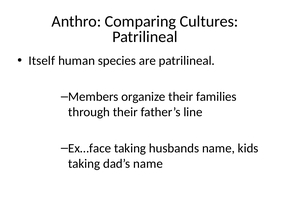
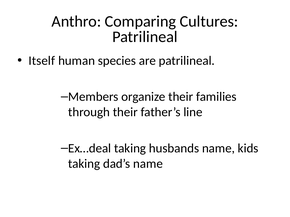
Ex…face: Ex…face -> Ex…deal (90, 149)
